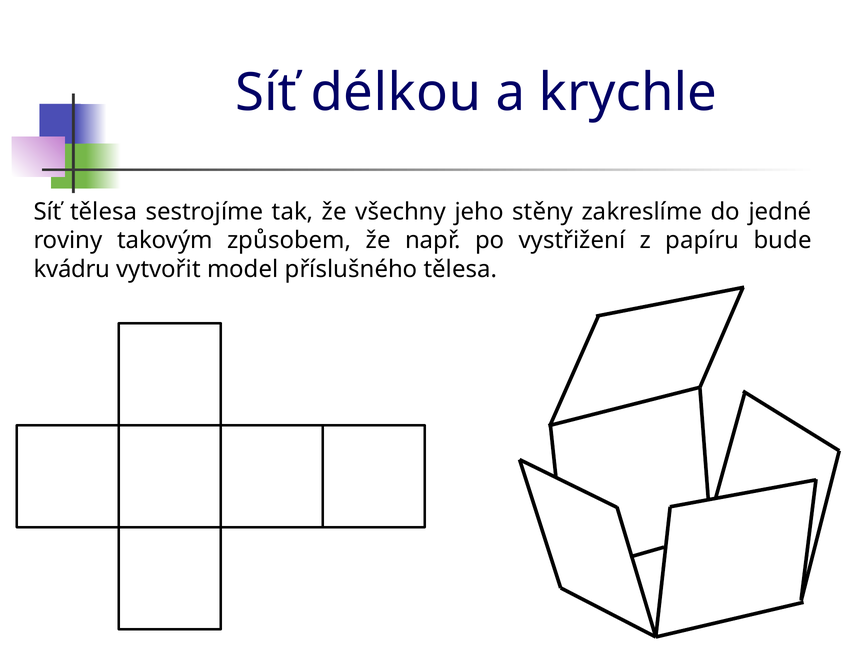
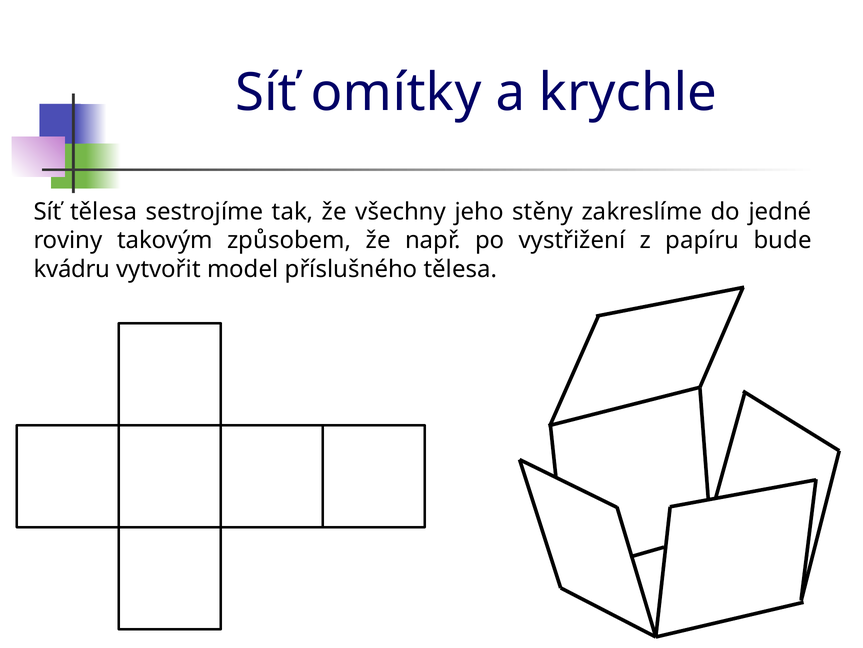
délkou: délkou -> omítky (396, 93)
